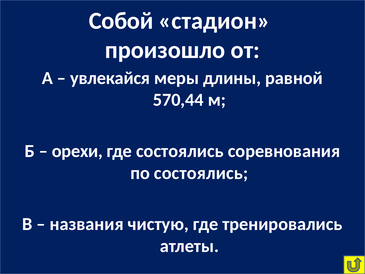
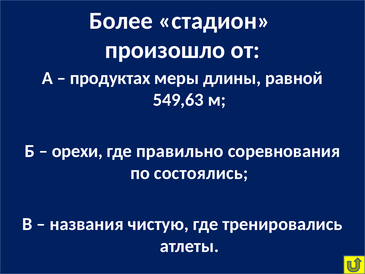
Собой: Собой -> Более (121, 21)
увлекайся: увлекайся -> продуктах (110, 78)
570,44: 570,44 -> 549,63 (178, 100)
где состоялись: состоялись -> правильно (180, 151)
